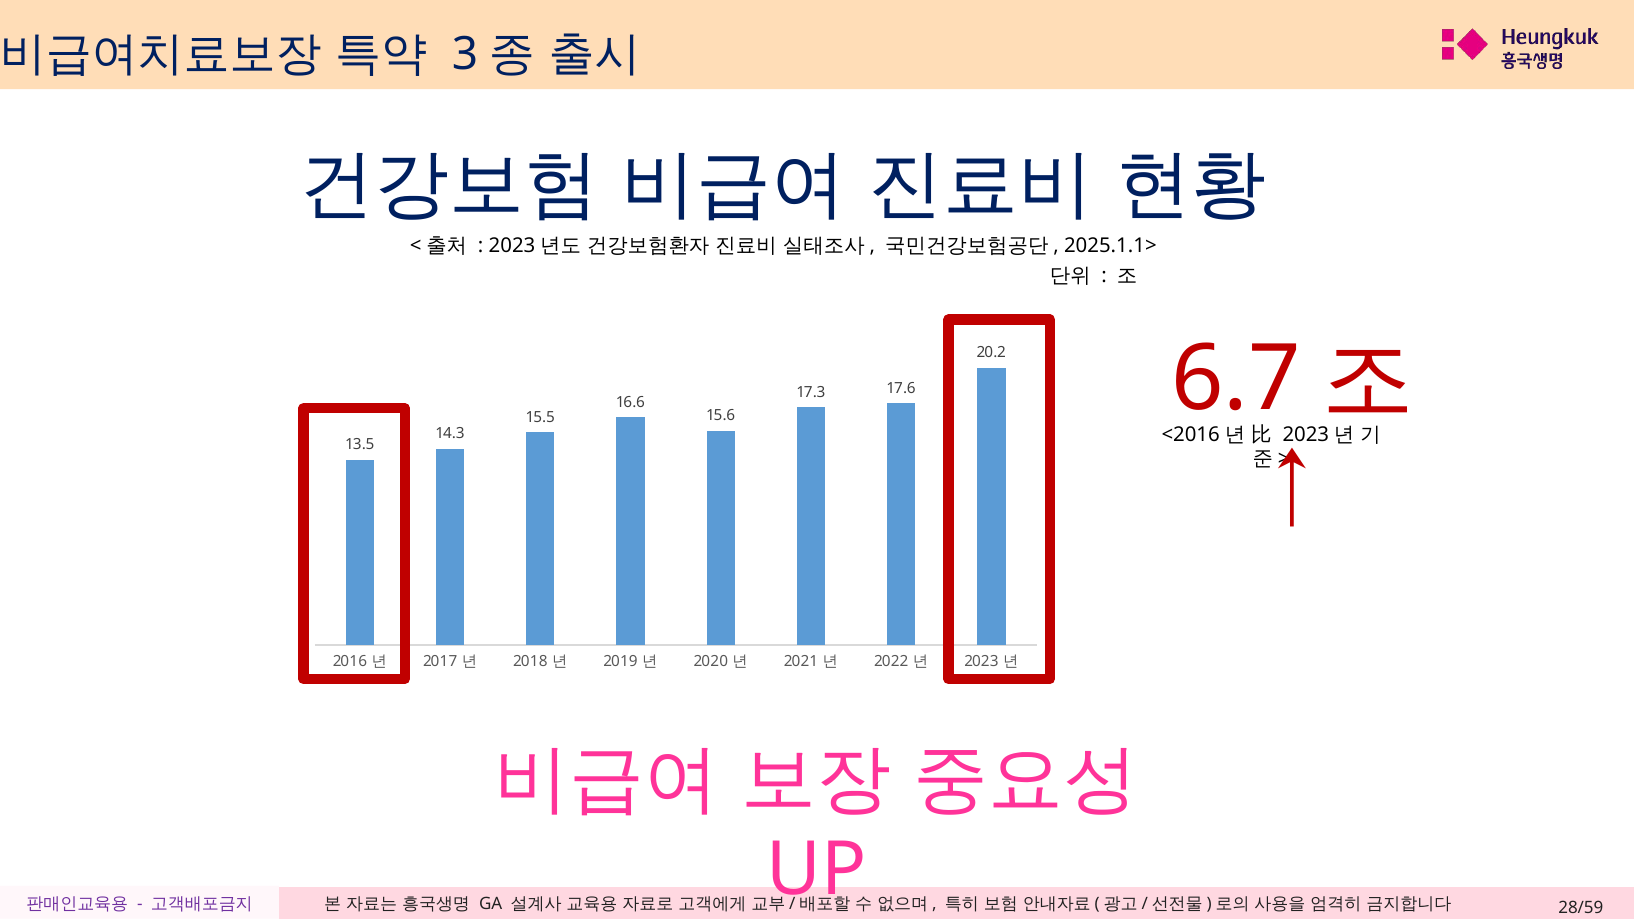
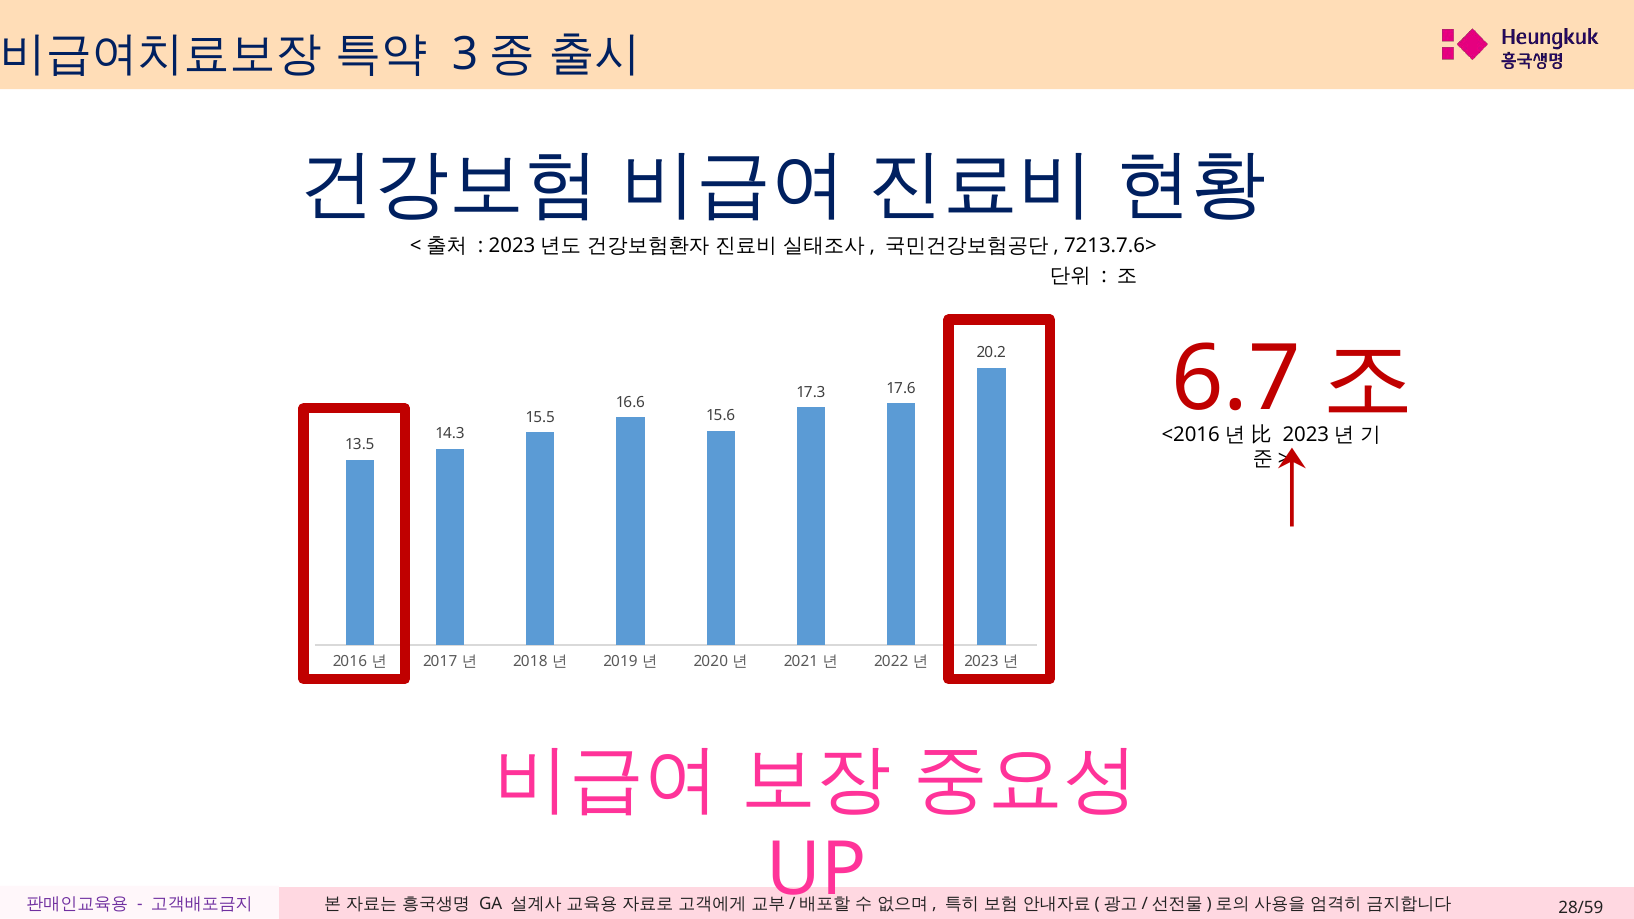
2025.1.1>: 2025.1.1> -> 7213.7.6> (1110, 246)
